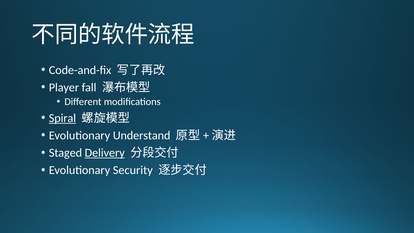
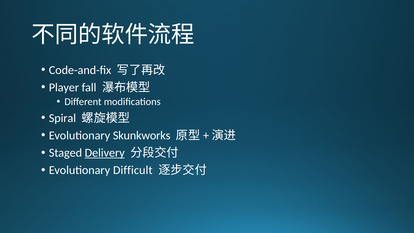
Spiral underline: present -> none (62, 118)
Understand: Understand -> Skunkworks (142, 135)
Security: Security -> Difficult (133, 170)
